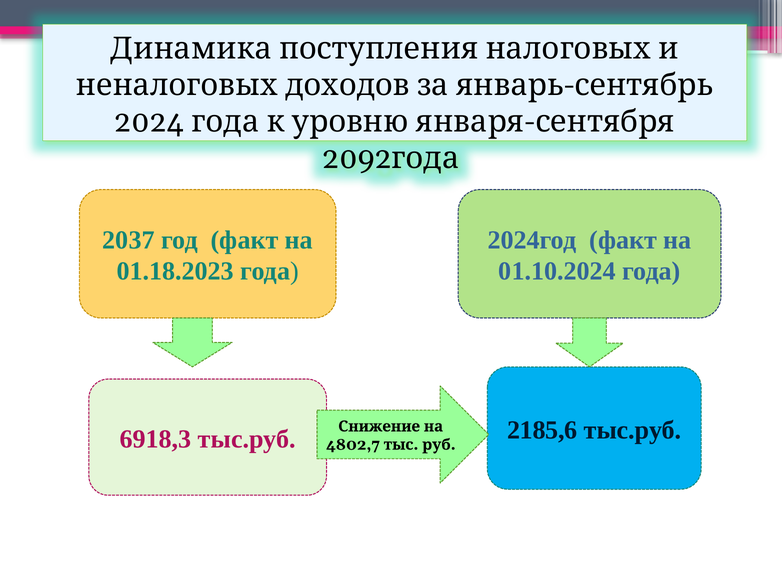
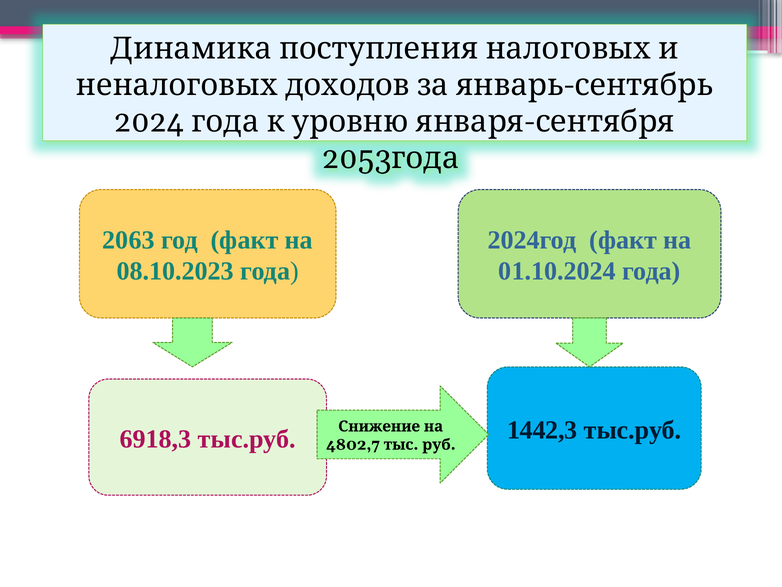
2092: 2092 -> 2053 (357, 158)
2037: 2037 -> 2063 (129, 240)
01.18.2023: 01.18.2023 -> 08.10.2023 (175, 271)
2185,6: 2185,6 -> 1442,3 (542, 430)
